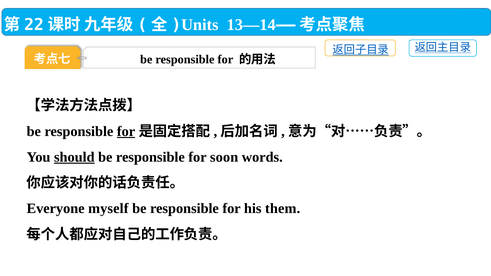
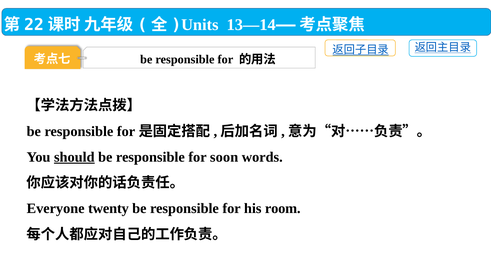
for underline: present -> none (126, 131)
myself: myself -> twenty (108, 209)
them: them -> room (283, 209)
